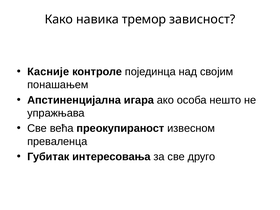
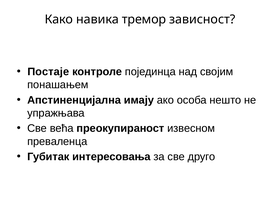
Касније: Касније -> Постаје (48, 72)
игара: игара -> имају (139, 100)
